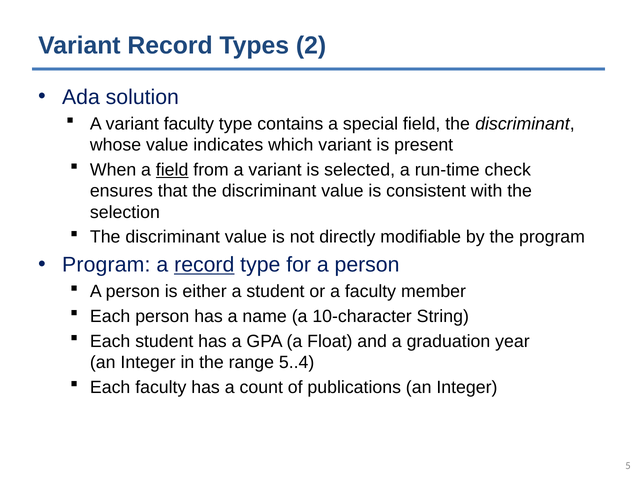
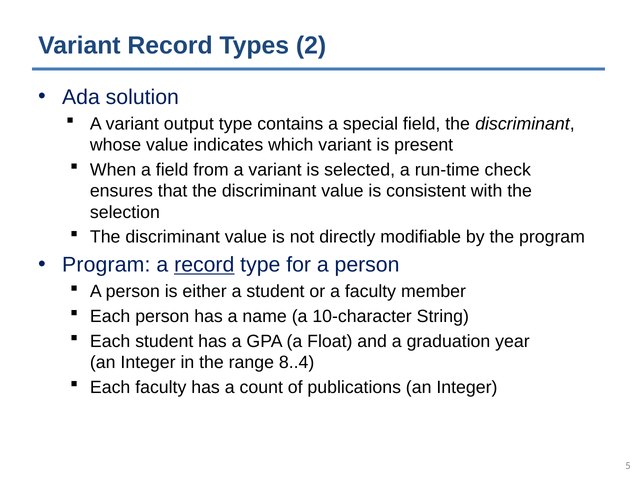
variant faculty: faculty -> output (189, 124)
field underline: present -> none (172, 170)
5..4: 5..4 -> 8..4 (297, 362)
